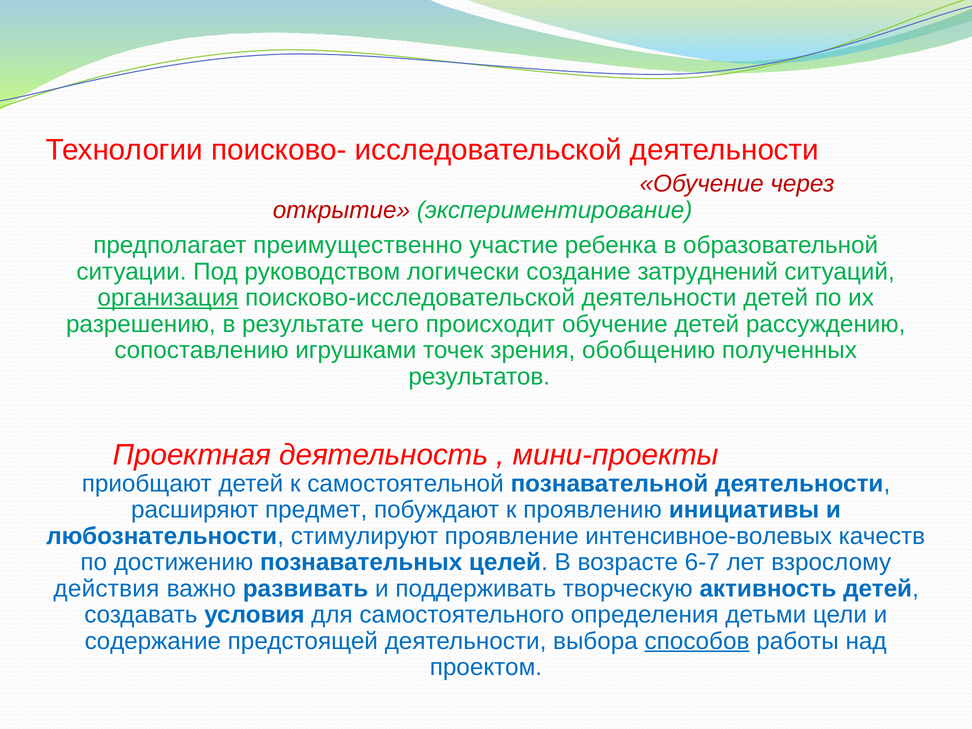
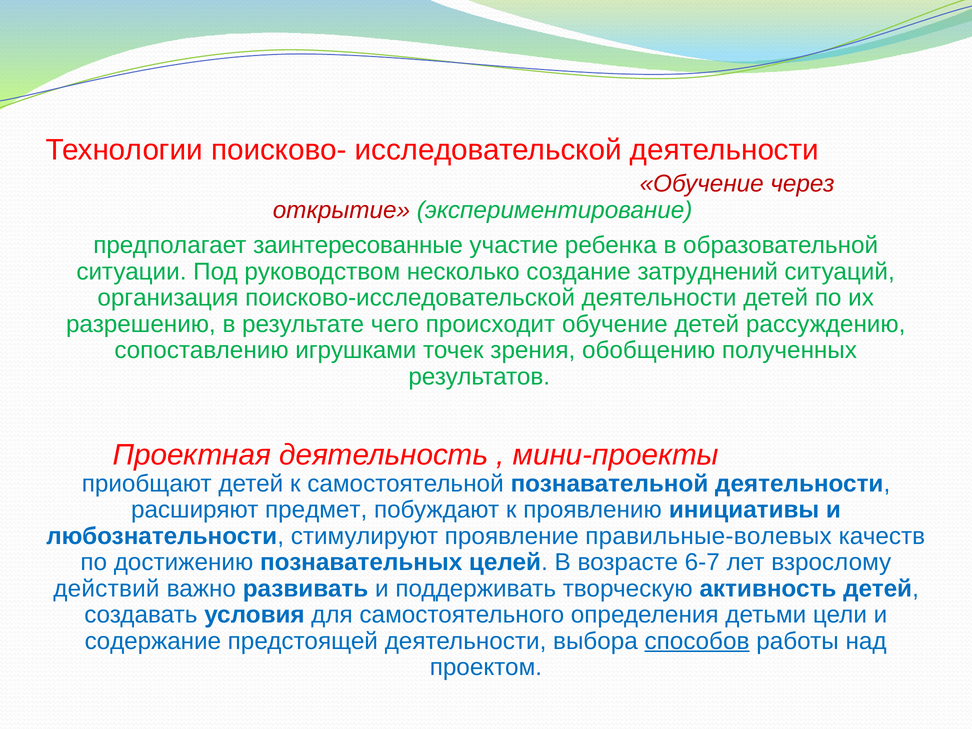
преимущественно: преимущественно -> заинтересованные (358, 245)
логически: логически -> несколько (463, 272)
организация underline: present -> none (168, 298)
интенсивное-волевых: интенсивное-волевых -> правильные-волевых (709, 536)
действия: действия -> действий (106, 588)
